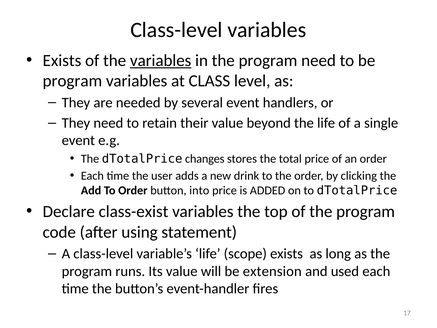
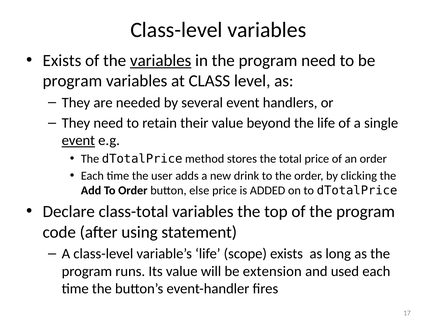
event underline: none -> present (78, 140)
changes: changes -> method (205, 159)
into: into -> else (199, 190)
class-exist: class-exist -> class-total (133, 211)
